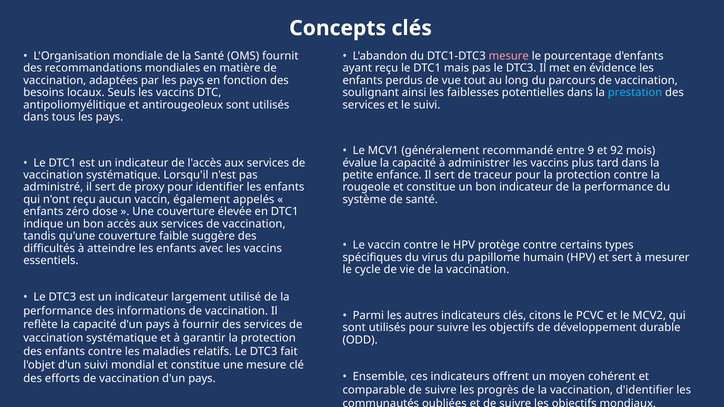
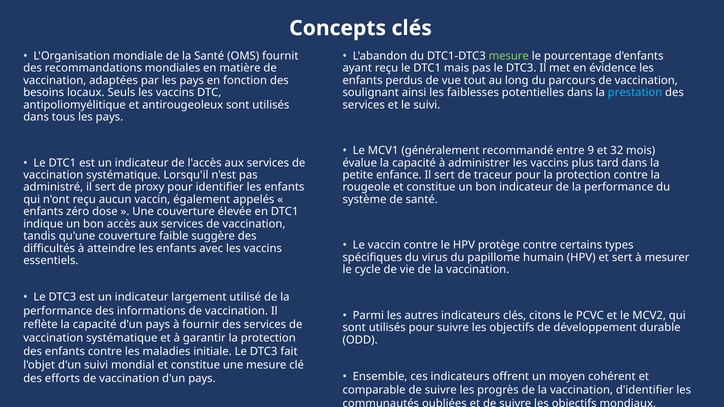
mesure colour: pink -> light green (509, 56)
92: 92 -> 32 (617, 151)
relatifs: relatifs -> initiale (213, 352)
